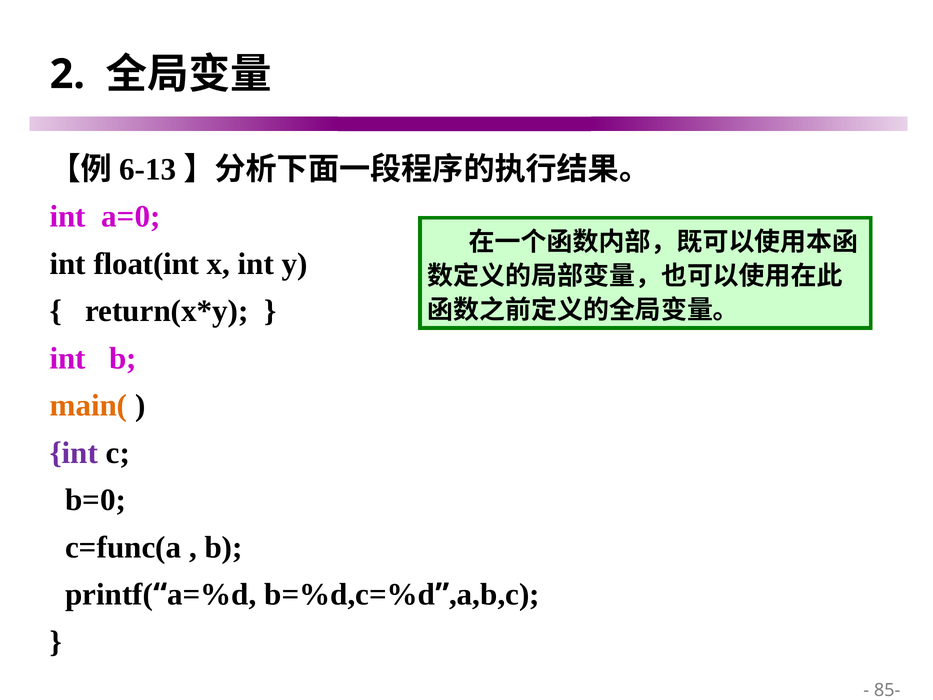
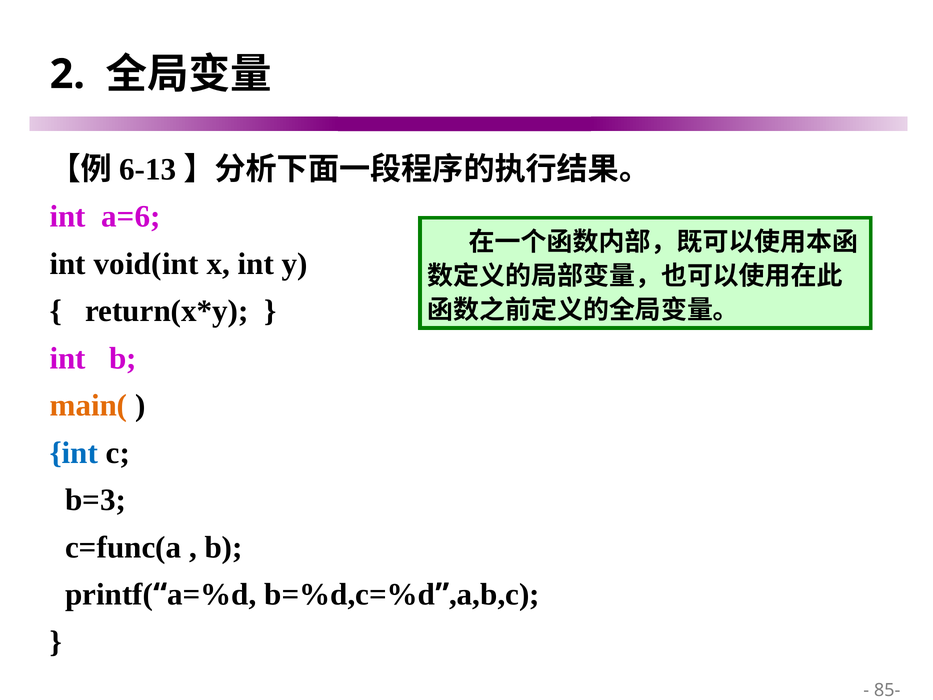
a=0: a=0 -> a=6 (131, 216)
float(int: float(int -> void(int (146, 264)
int colour: purple -> blue (74, 453)
b=0: b=0 -> b=3 (96, 500)
